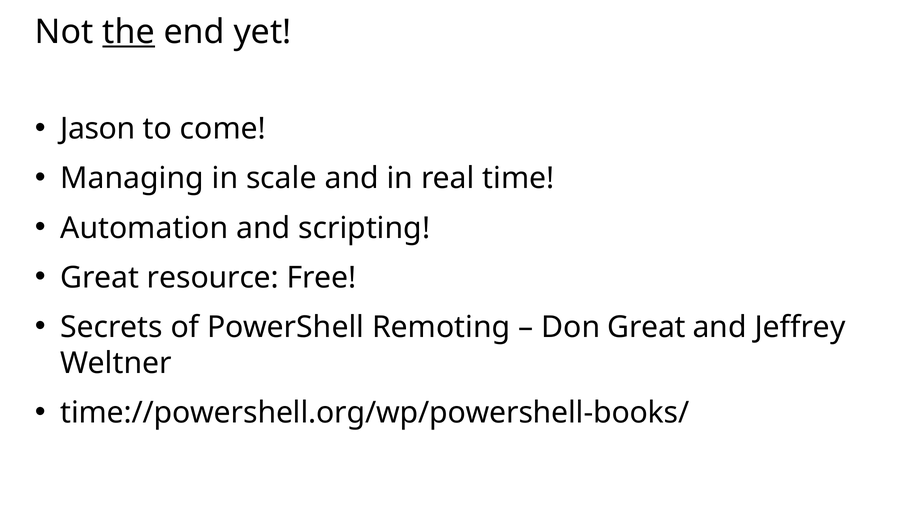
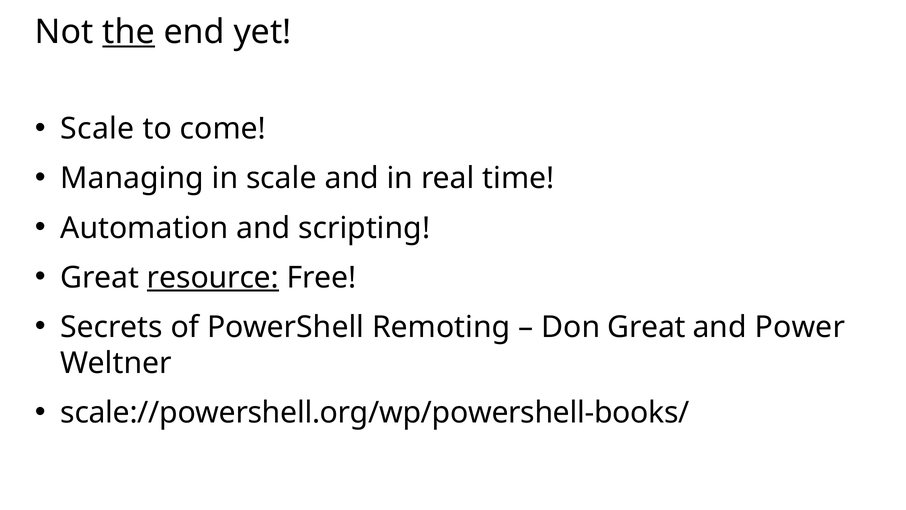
Jason: Jason -> Scale (97, 129)
resource underline: none -> present (213, 277)
Jeffrey: Jeffrey -> Power (800, 327)
time://powershell.org/wp/powershell-books/: time://powershell.org/wp/powershell-books/ -> scale://powershell.org/wp/powershell-books/ (375, 412)
